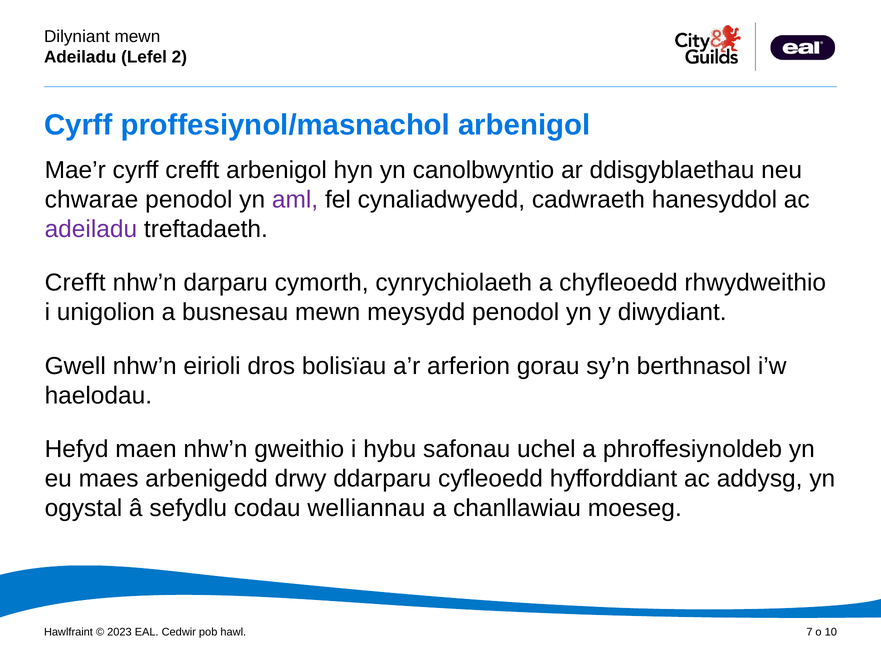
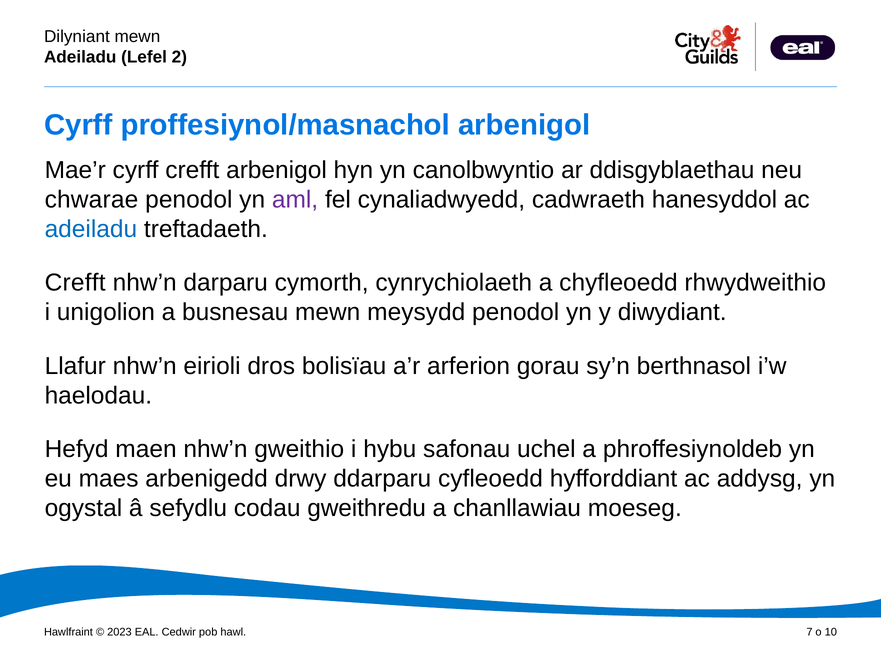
adeiladu colour: purple -> blue (91, 229)
Gwell: Gwell -> Llafur (75, 366)
welliannau: welliannau -> gweithredu (367, 508)
